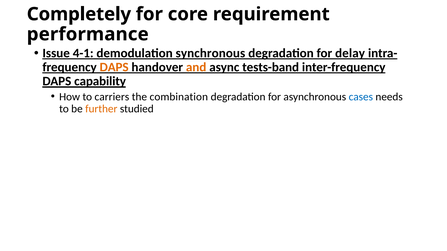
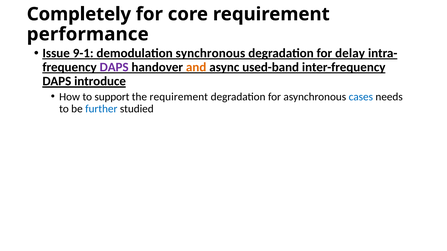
4-1: 4-1 -> 9-1 (83, 53)
DAPS colour: orange -> purple (114, 67)
tests-band: tests-band -> used-band (271, 67)
capability: capability -> introduce (100, 81)
carriers: carriers -> support (112, 97)
the combination: combination -> requirement (179, 97)
further colour: orange -> blue (101, 109)
